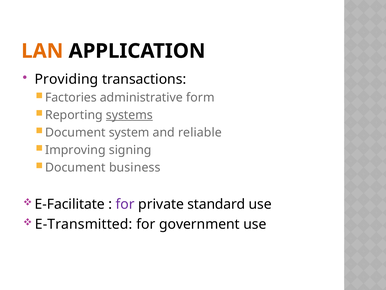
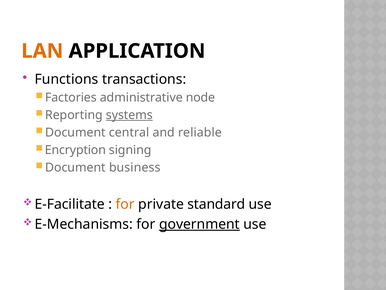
Providing: Providing -> Functions (67, 79)
form: form -> node (200, 97)
system: system -> central (129, 132)
Improving: Improving -> Encryption (75, 150)
for colour: purple -> orange (125, 204)
E-Transmitted: E-Transmitted -> E-Mechanisms (84, 224)
government underline: none -> present (199, 224)
